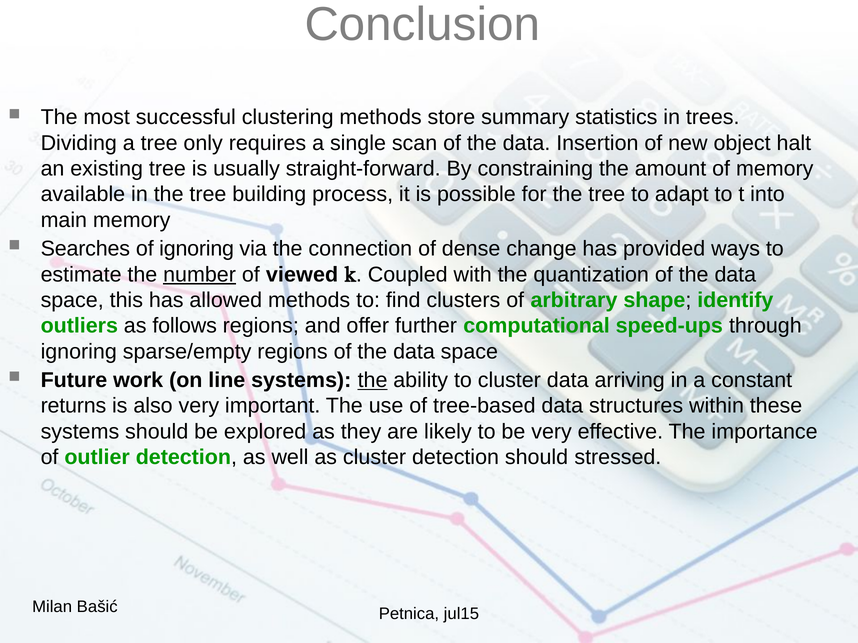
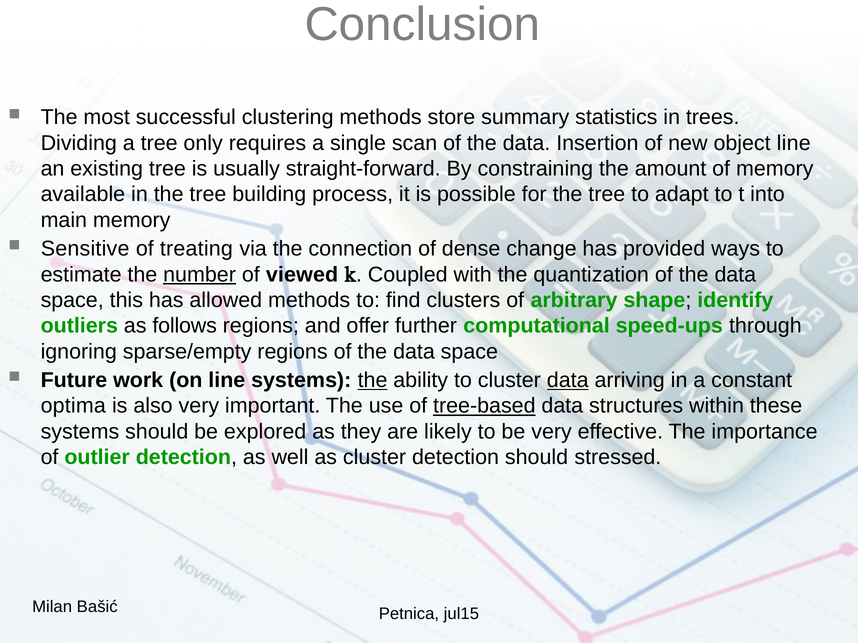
object halt: halt -> line (794, 143)
Searches: Searches -> Sensitive (85, 249)
of ignoring: ignoring -> treating (196, 249)
data underline: none -> present (568, 380)
returns: returns -> optima (73, 406)
tree-based underline: none -> present (484, 406)
